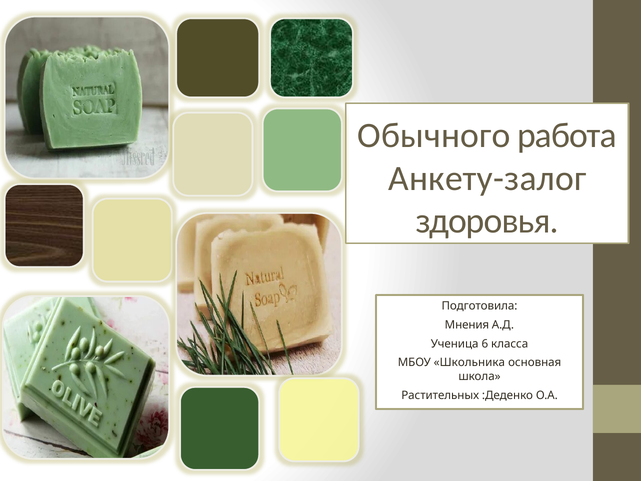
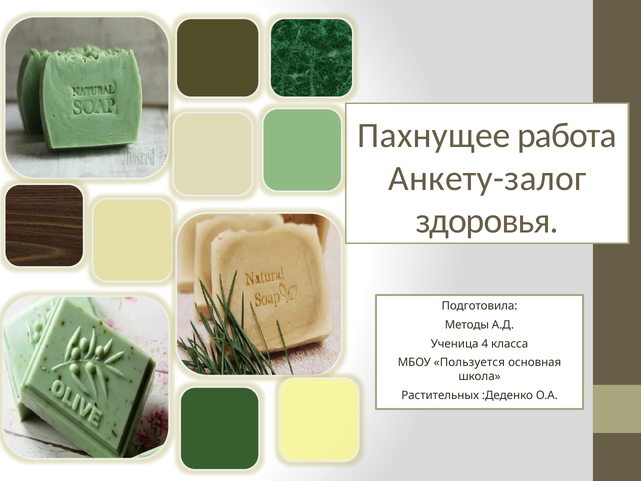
Обычного: Обычного -> Пахнущее (434, 136)
Мнения: Мнения -> Методы (467, 325)
6: 6 -> 4 (485, 344)
Школьника: Школьника -> Пользуется (469, 362)
